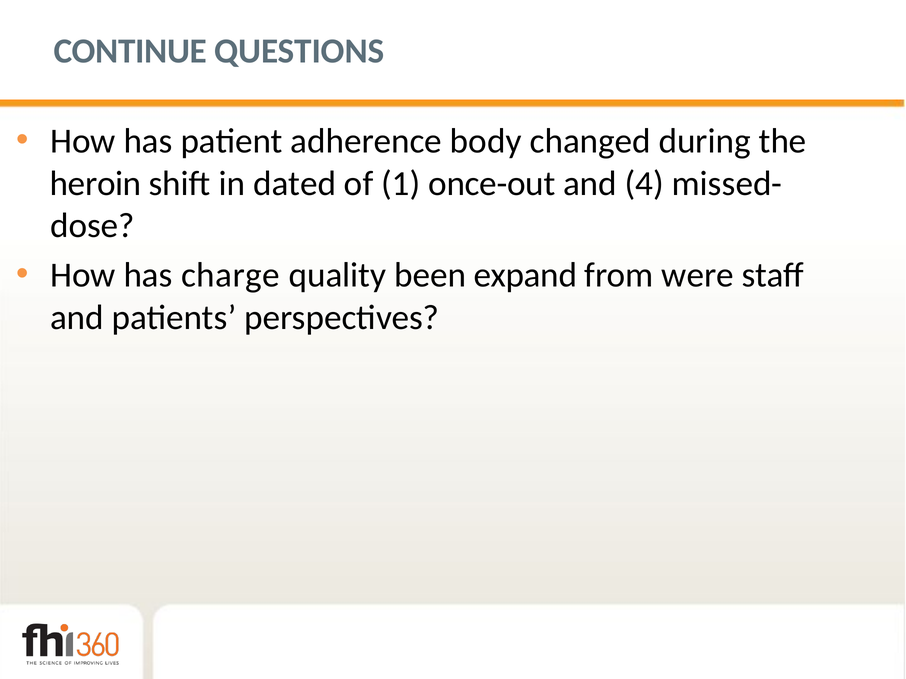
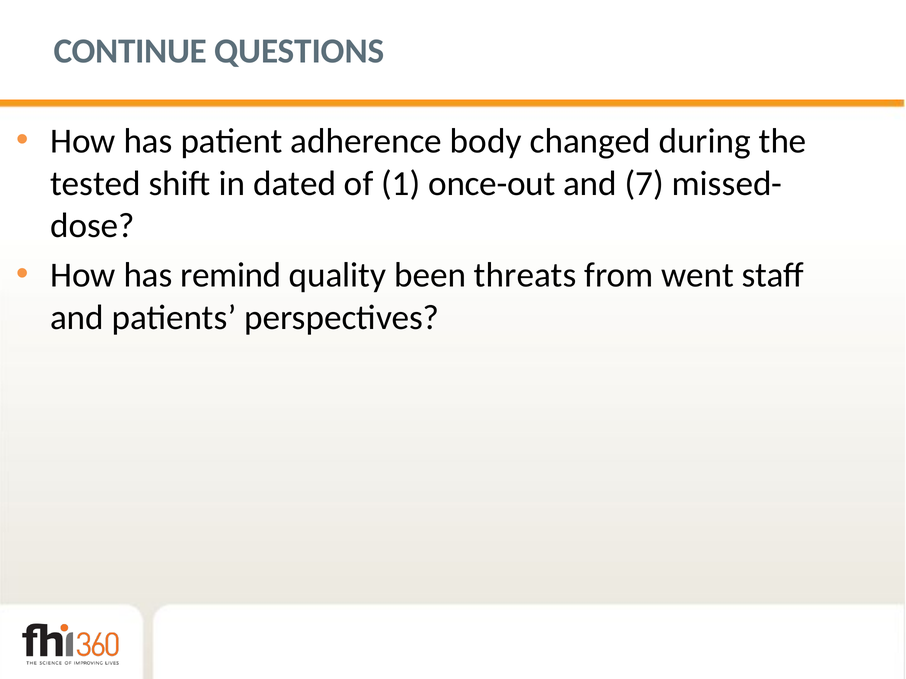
heroin: heroin -> tested (95, 184)
4: 4 -> 7 (644, 184)
charge: charge -> remind (231, 275)
expand: expand -> threats (525, 275)
were: were -> went (698, 275)
